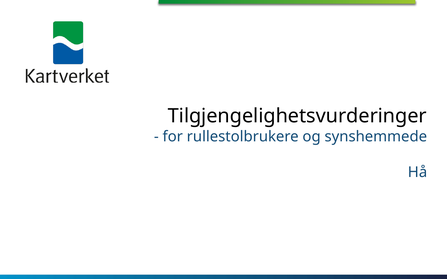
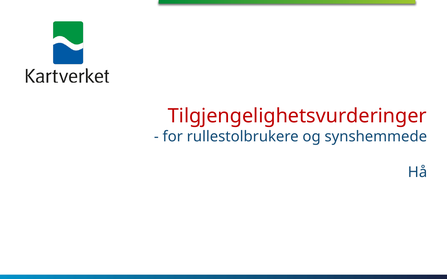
Tilgjengelighetsvurderinger colour: black -> red (297, 116)
